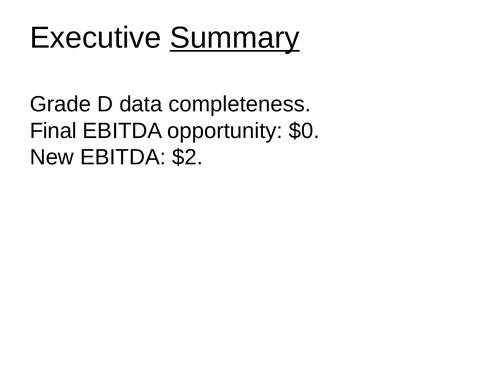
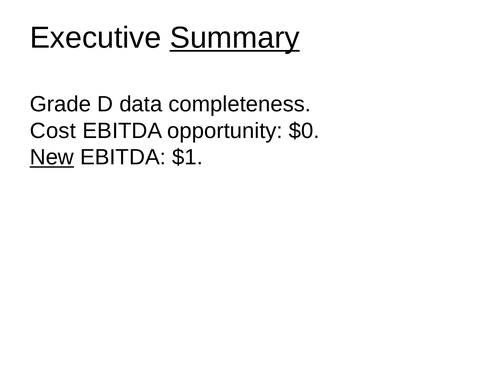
Final: Final -> Cost (53, 131)
New underline: none -> present (52, 157)
$2: $2 -> $1 (187, 157)
